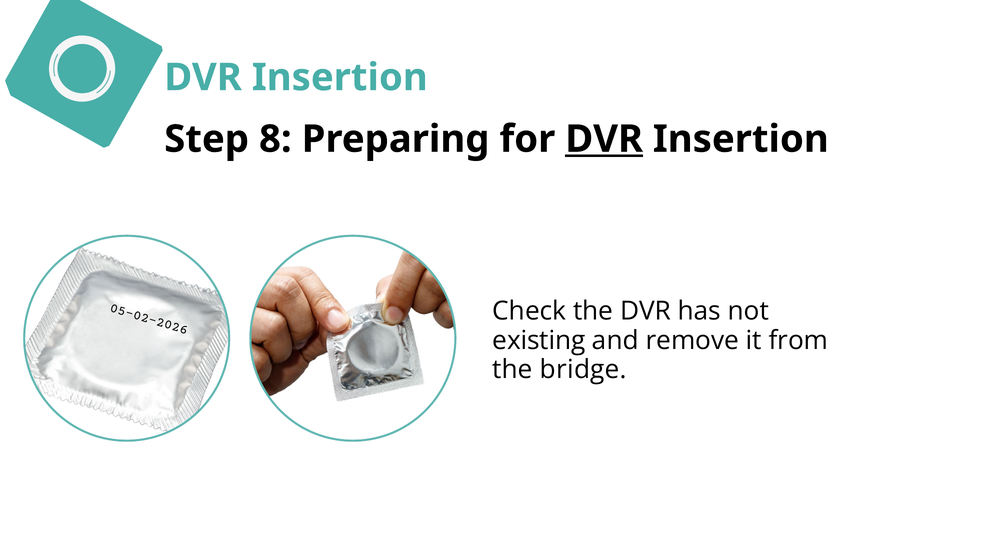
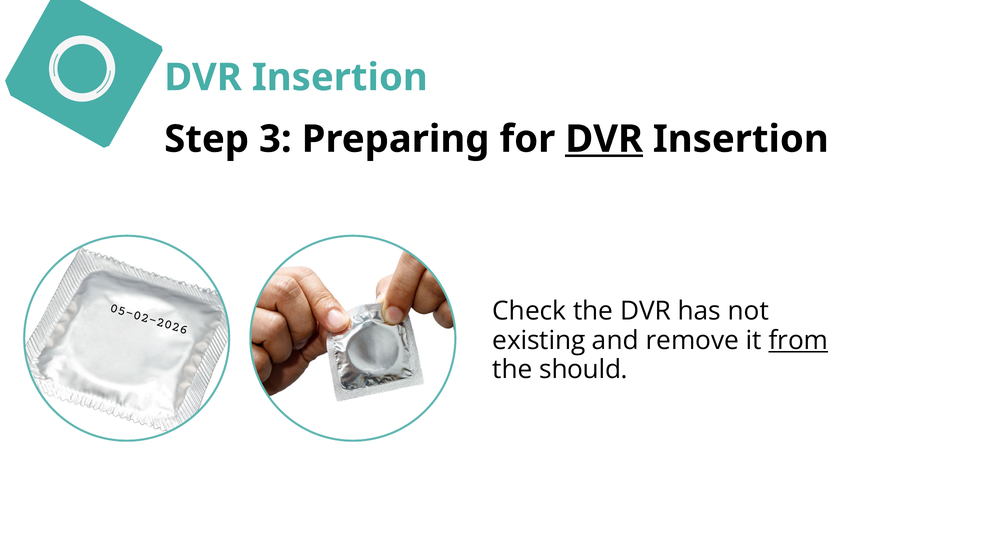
8: 8 -> 3 (275, 139)
from underline: none -> present (798, 340)
bridge: bridge -> should (584, 370)
